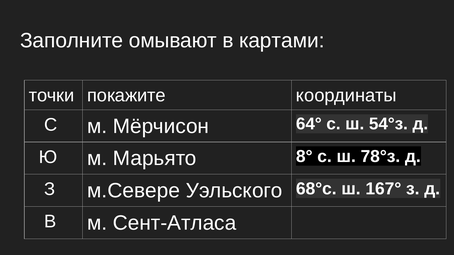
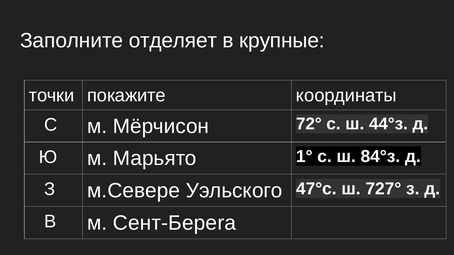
омывают: омывают -> отделяет (173, 41)
картами: картами -> крупные (282, 41)
64°: 64° -> 72° (309, 124)
54°з: 54°з -> 44°з (388, 124)
8°: 8° -> 1° (304, 157)
78°з: 78°з -> 84°з (380, 157)
68°с: 68°с -> 47°с (316, 189)
167°: 167° -> 727° (383, 189)
Сент-Атласа: Сент-Атласа -> Сент-Береrа (174, 223)
